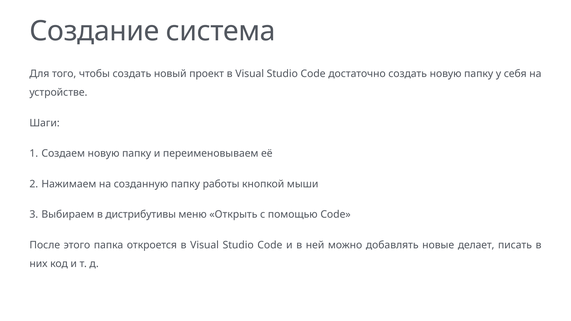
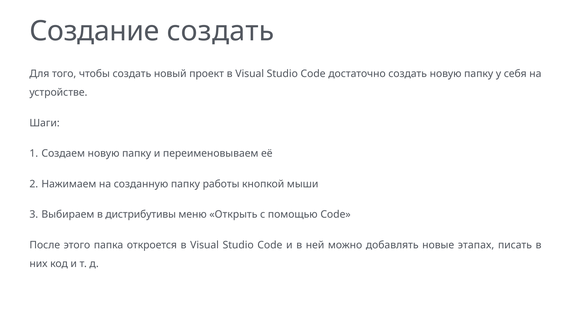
Создание система: система -> создать (220, 31)
делает: делает -> этапах (476, 245)
